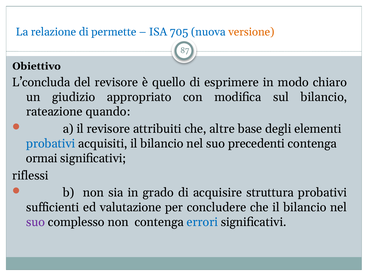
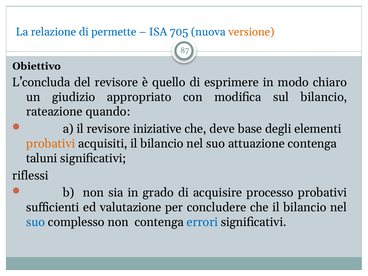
attribuiti: attribuiti -> iniziative (157, 129)
altre: altre -> deve (222, 129)
probativi colour: blue -> orange (51, 144)
precedenti: precedenti -> attuazione (256, 144)
ormai: ormai -> taluni (42, 158)
struttura: struttura -> processo (270, 193)
suo colour: purple -> blue (36, 222)
